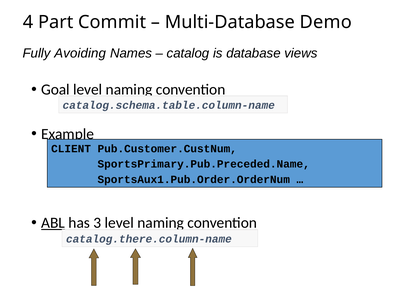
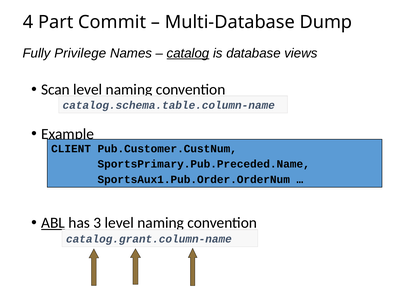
Demo: Demo -> Dump (326, 22)
Avoiding: Avoiding -> Privilege (80, 53)
catalog underline: none -> present (188, 53)
Goal: Goal -> Scan (55, 89)
catalog.there.column-name: catalog.there.column-name -> catalog.grant.column-name (149, 239)
